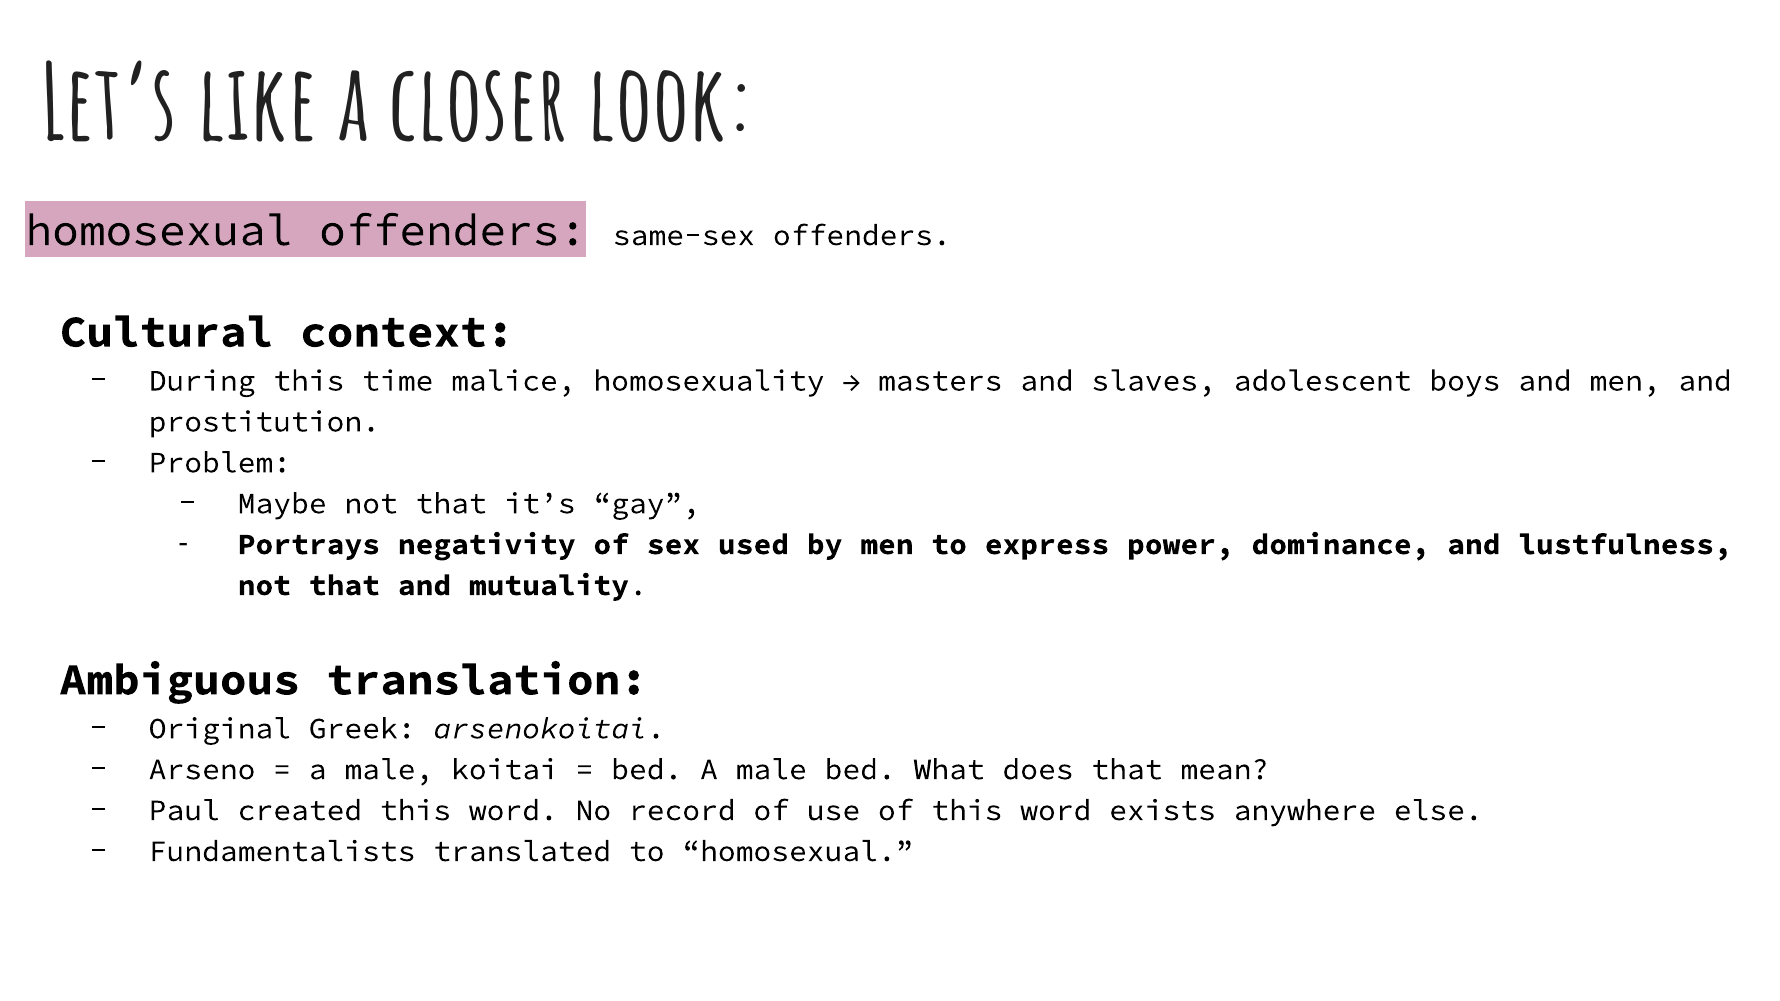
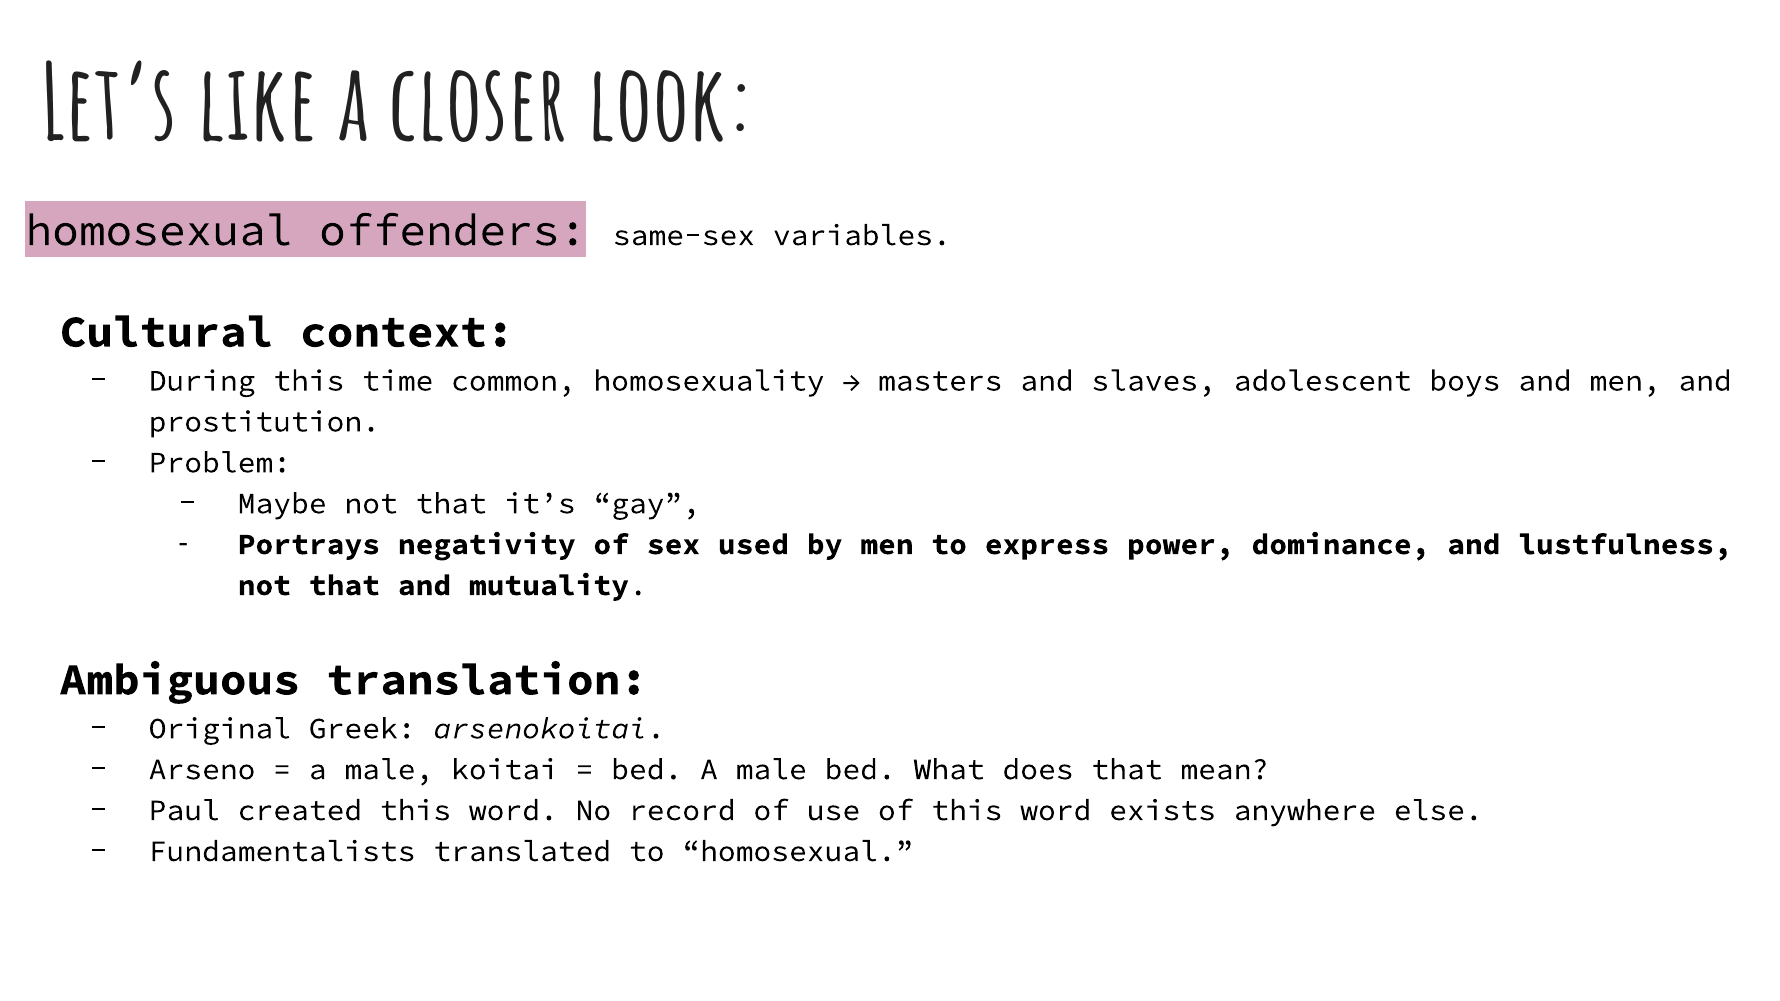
same-sex offenders: offenders -> variables (862, 235)
malice: malice -> common (513, 381)
